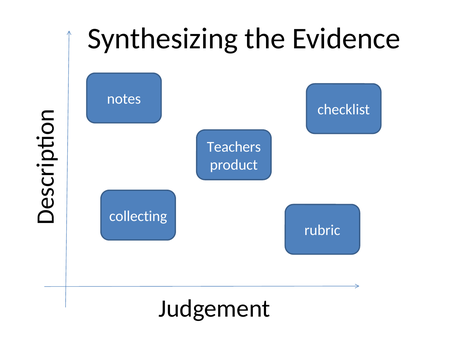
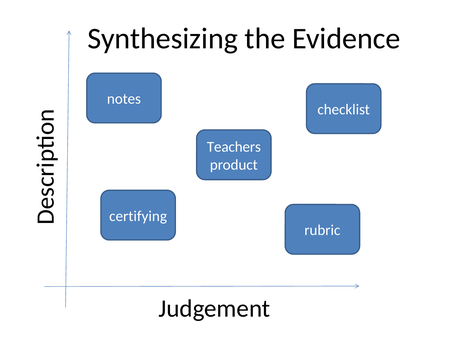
collecting: collecting -> certifying (138, 216)
